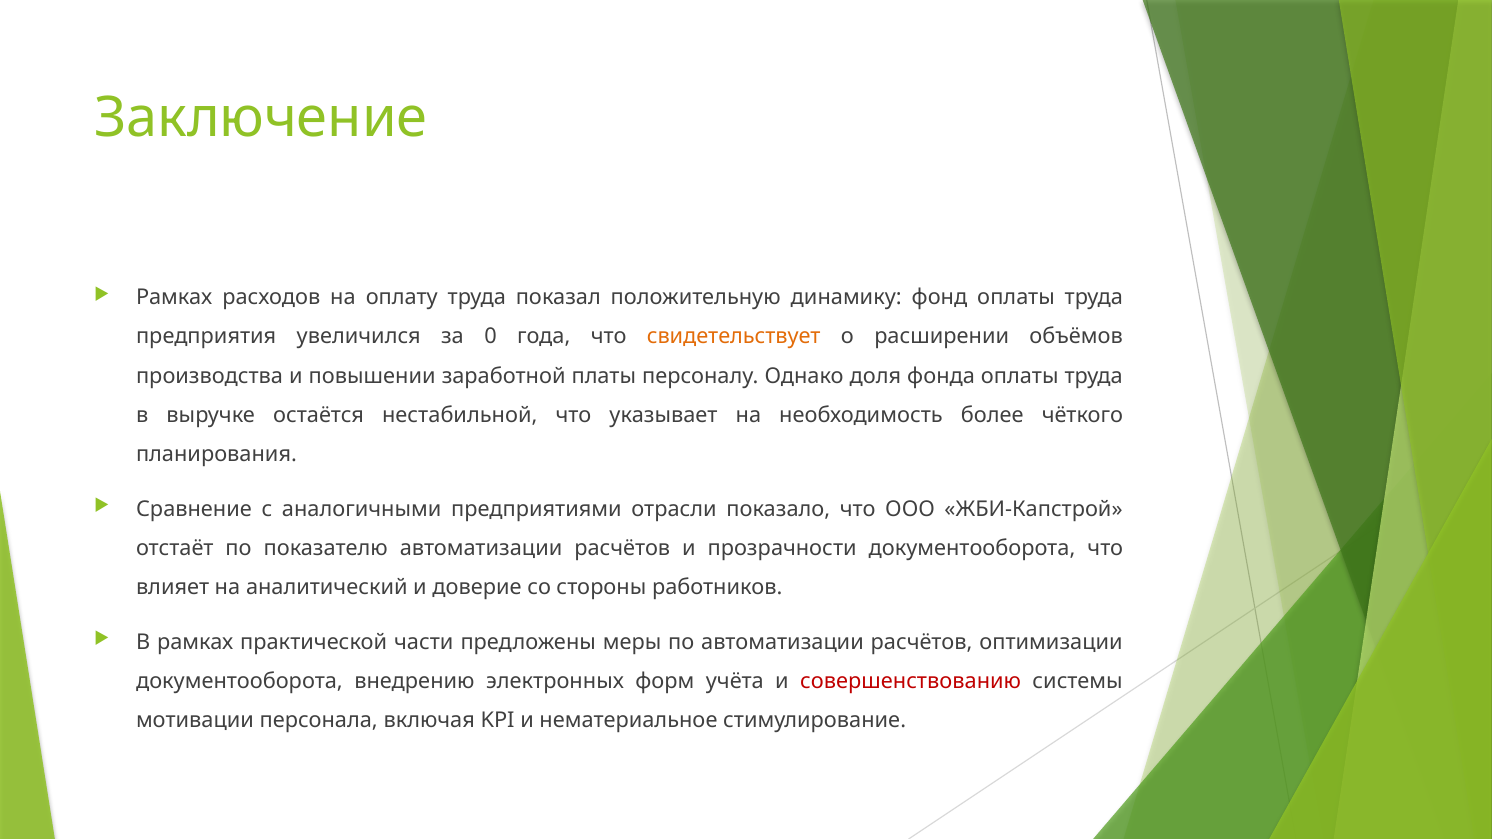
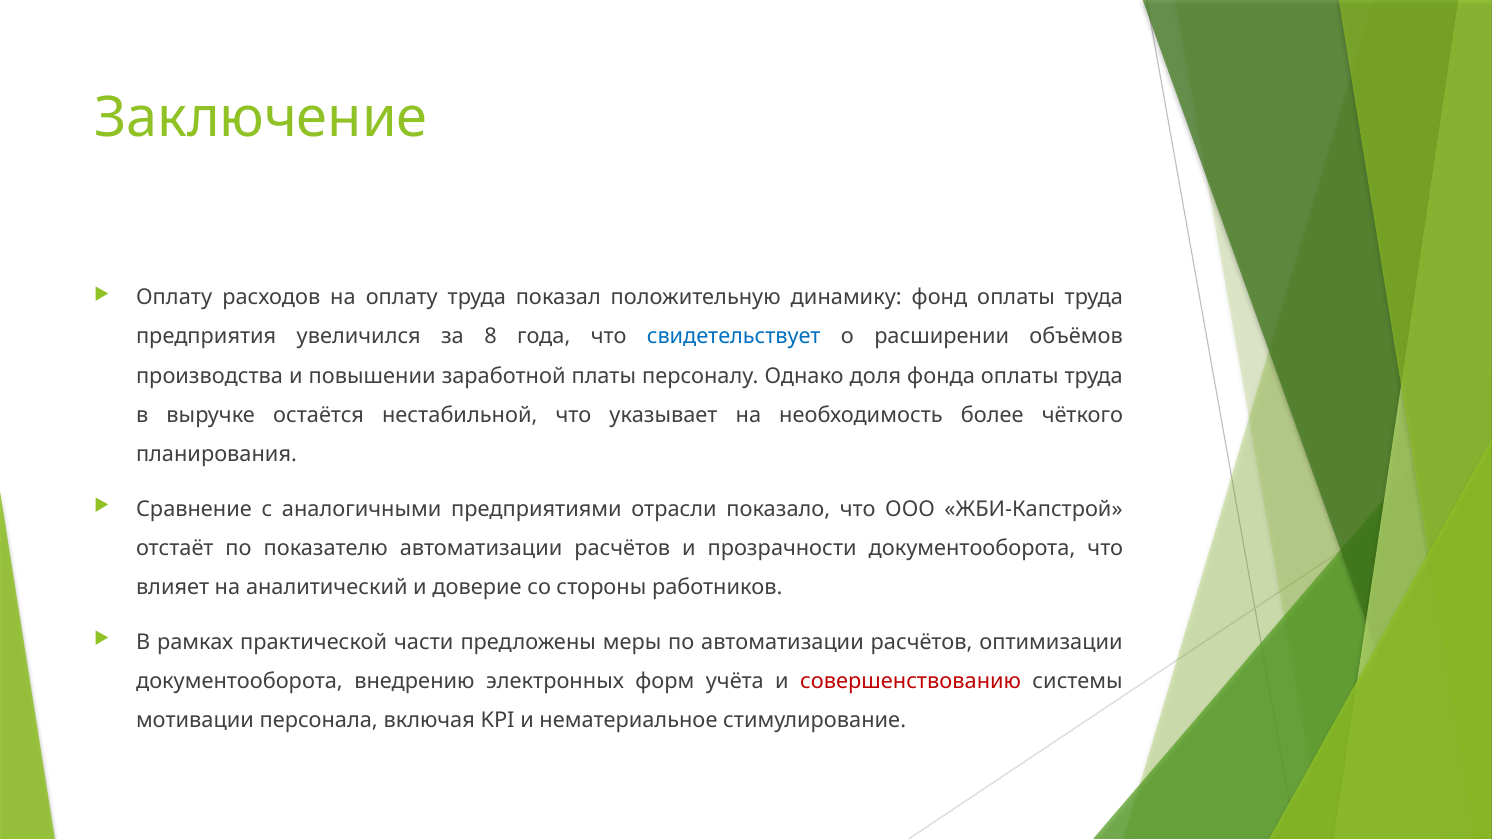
Рамках: Рамках -> Оплату (174, 298)
0: 0 -> 8 (491, 337)
свидетельствует colour: orange -> blue (734, 337)
